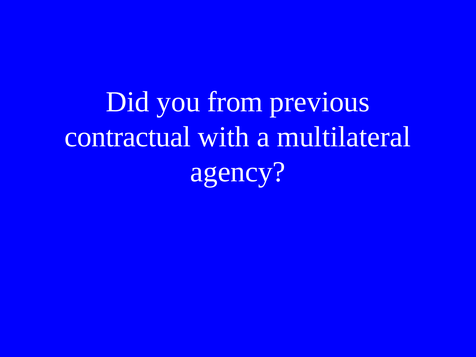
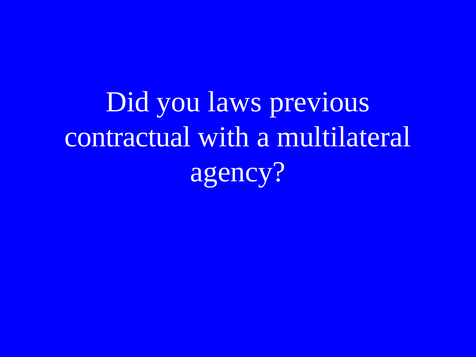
from: from -> laws (235, 102)
